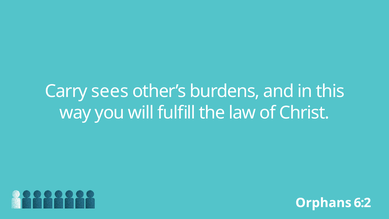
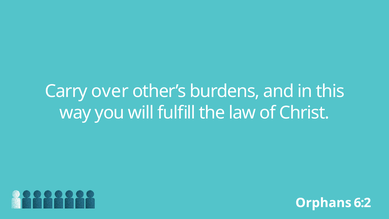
sees: sees -> over (110, 91)
